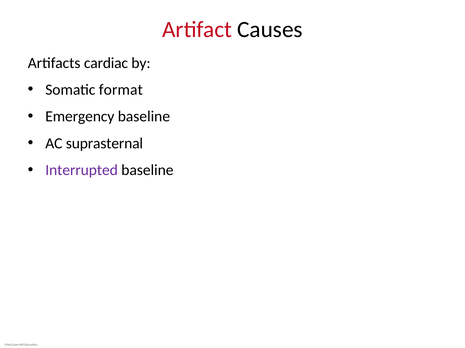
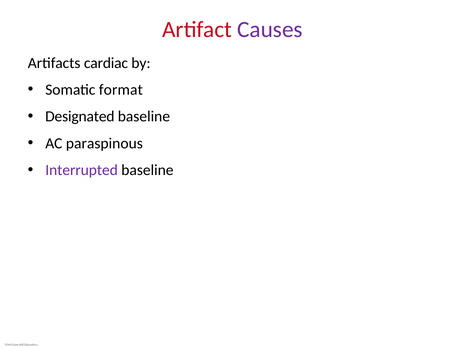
Causes colour: black -> purple (270, 29)
Emergency: Emergency -> Designated (80, 117)
suprasternal: suprasternal -> paraspinous (104, 144)
